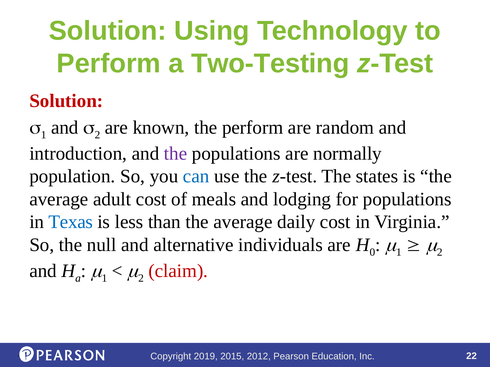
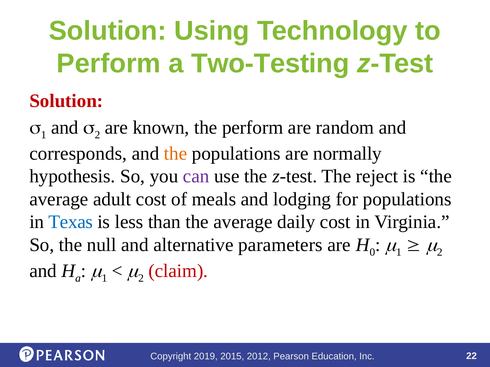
introduction: introduction -> corresponds (78, 154)
the colour: purple -> orange (176, 154)
population: population -> hypothesis (72, 177)
can colour: blue -> purple (196, 177)
states: states -> reject (377, 177)
individuals: individuals -> parameters (280, 245)
